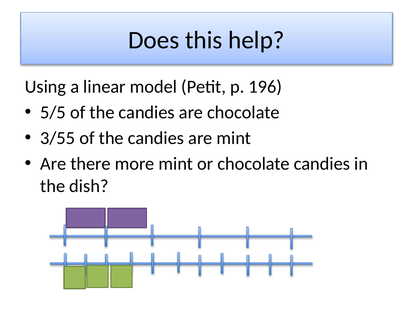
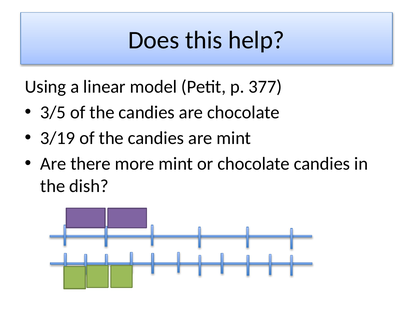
196: 196 -> 377 (265, 87)
5/5: 5/5 -> 3/5 (53, 112)
3/55: 3/55 -> 3/19 (58, 138)
